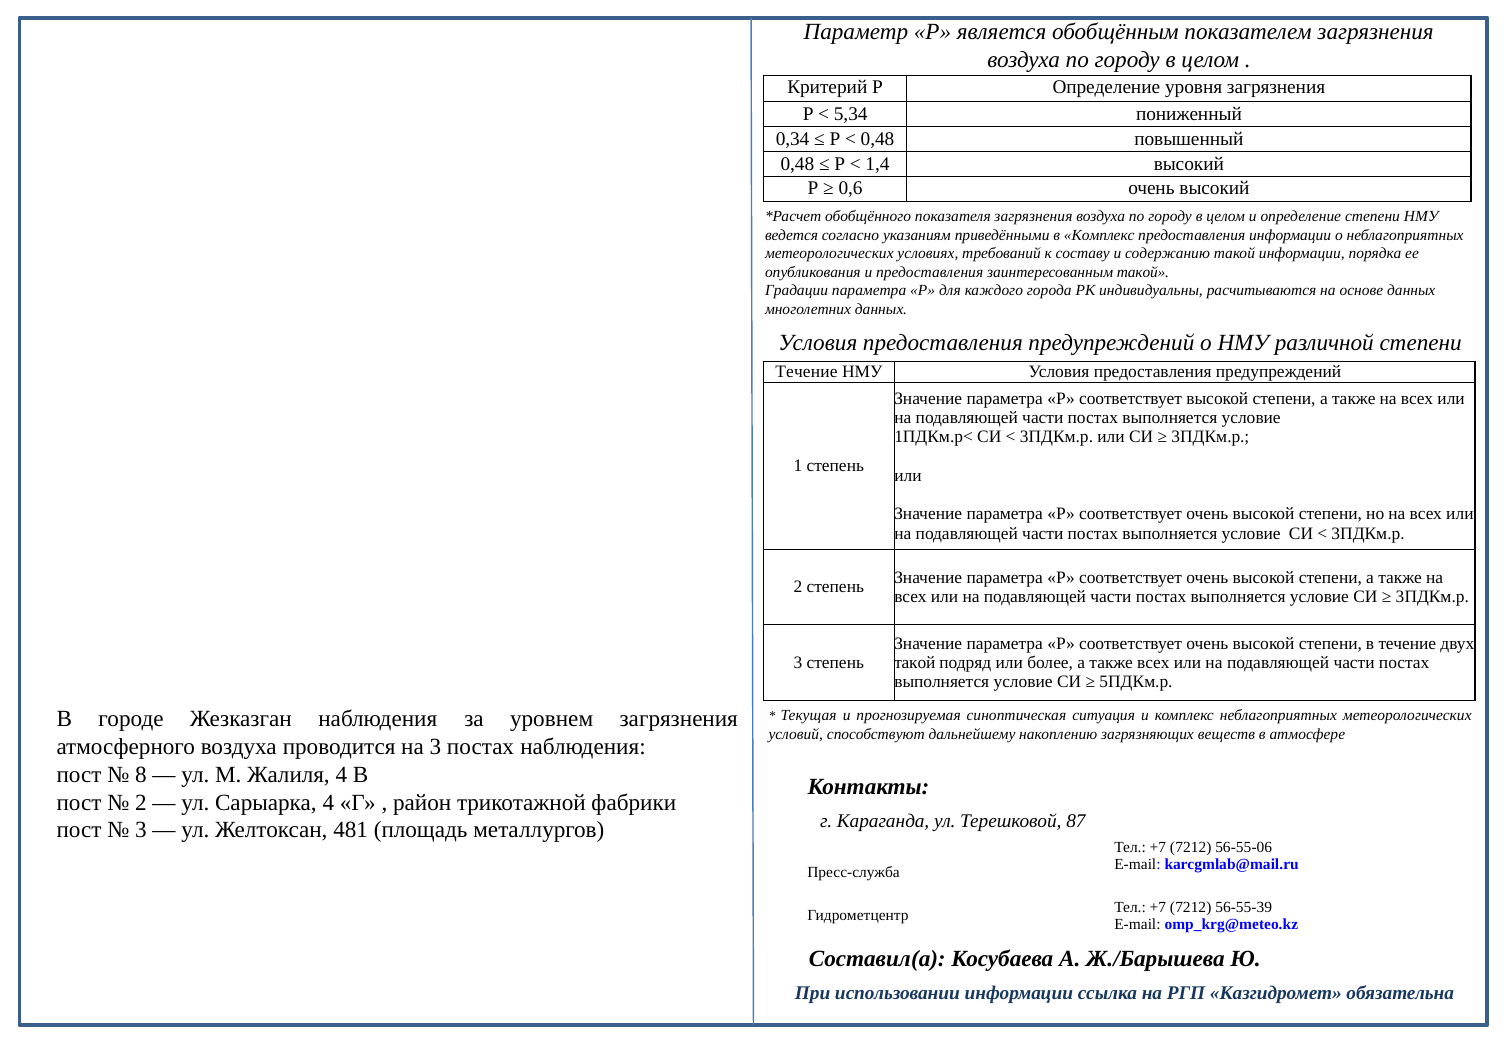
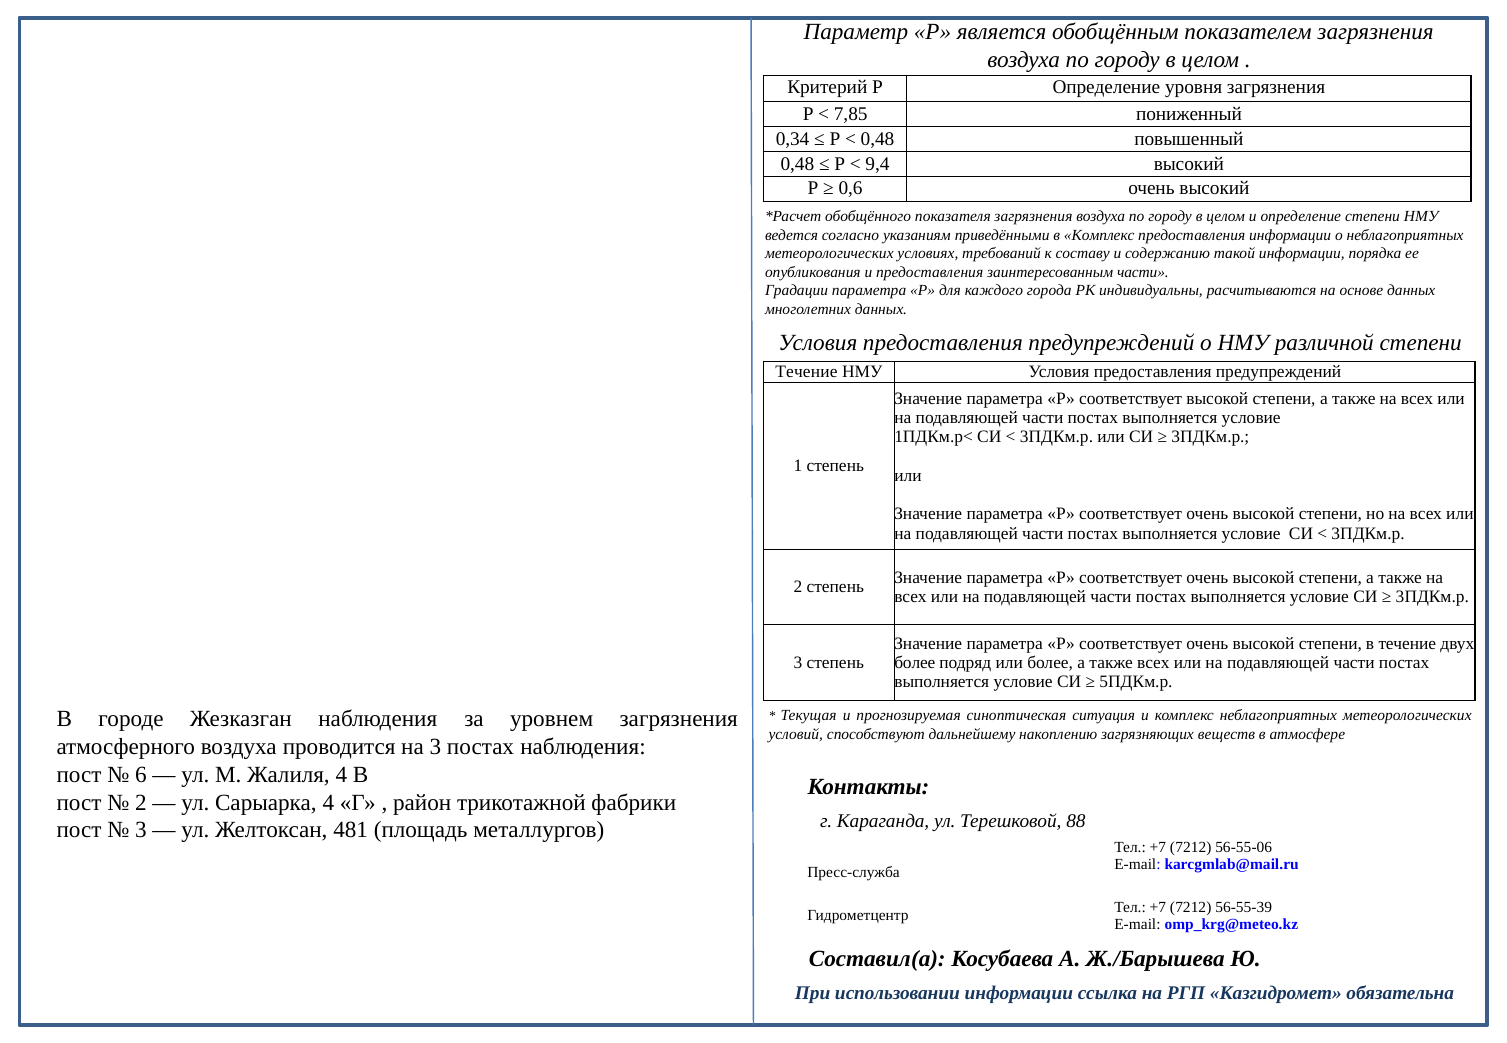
5,34: 5,34 -> 7,85 (851, 114)
1,4: 1,4 -> 9,4 (878, 164)
заинтересованным такой: такой -> части (1143, 272)
такой: такой -> более (915, 663)
8: 8 -> 6 (141, 775)
87: 87 -> 88 (1076, 821)
